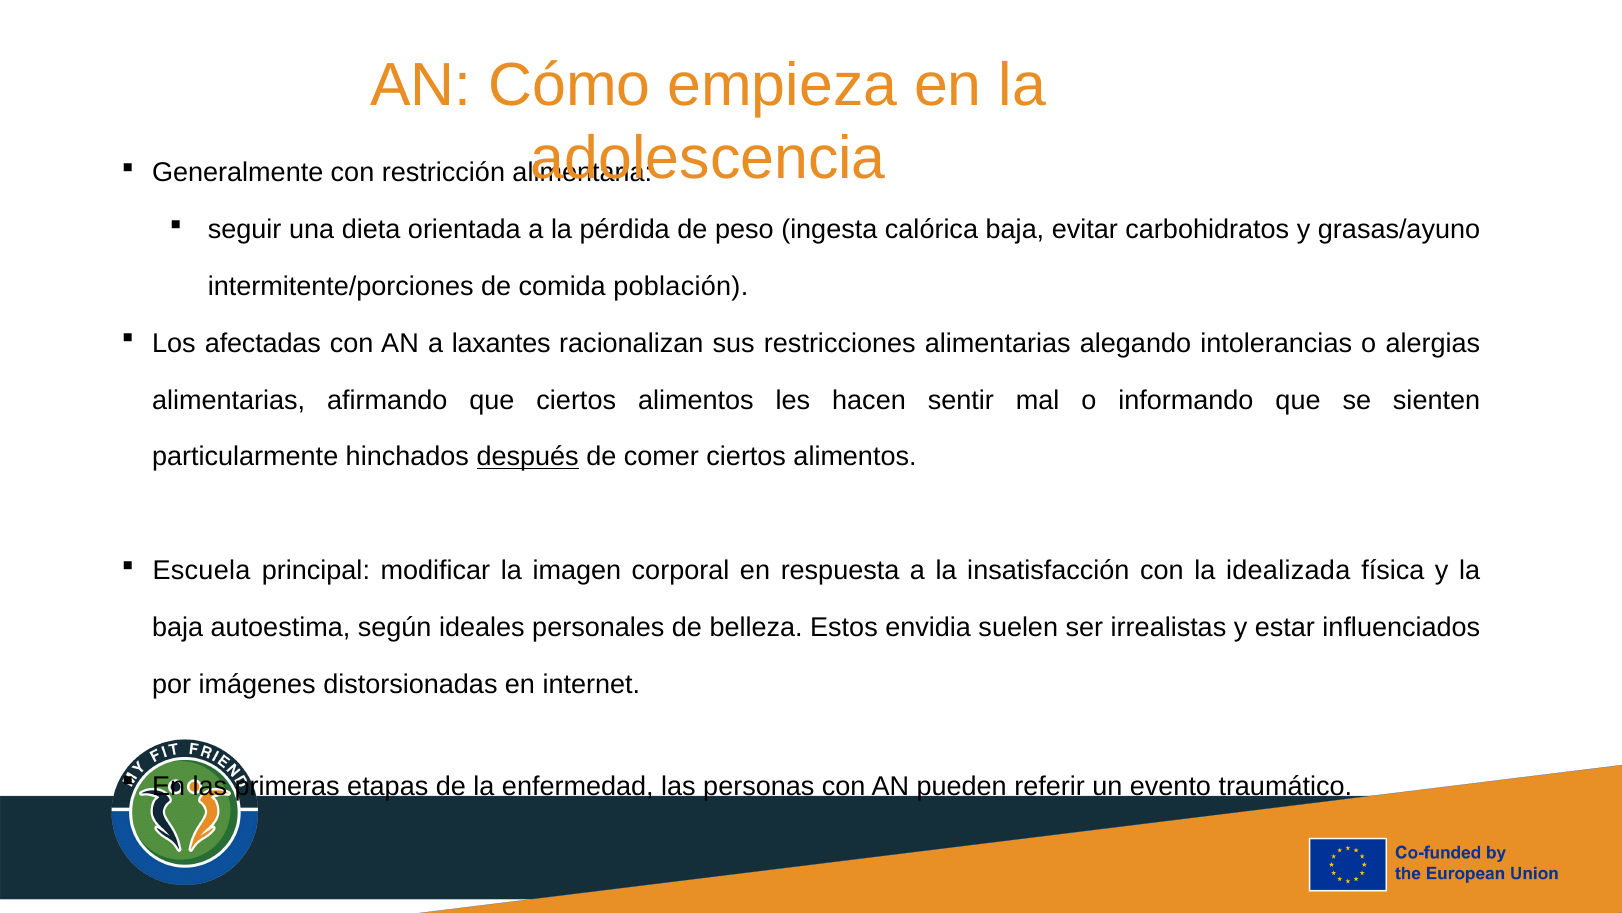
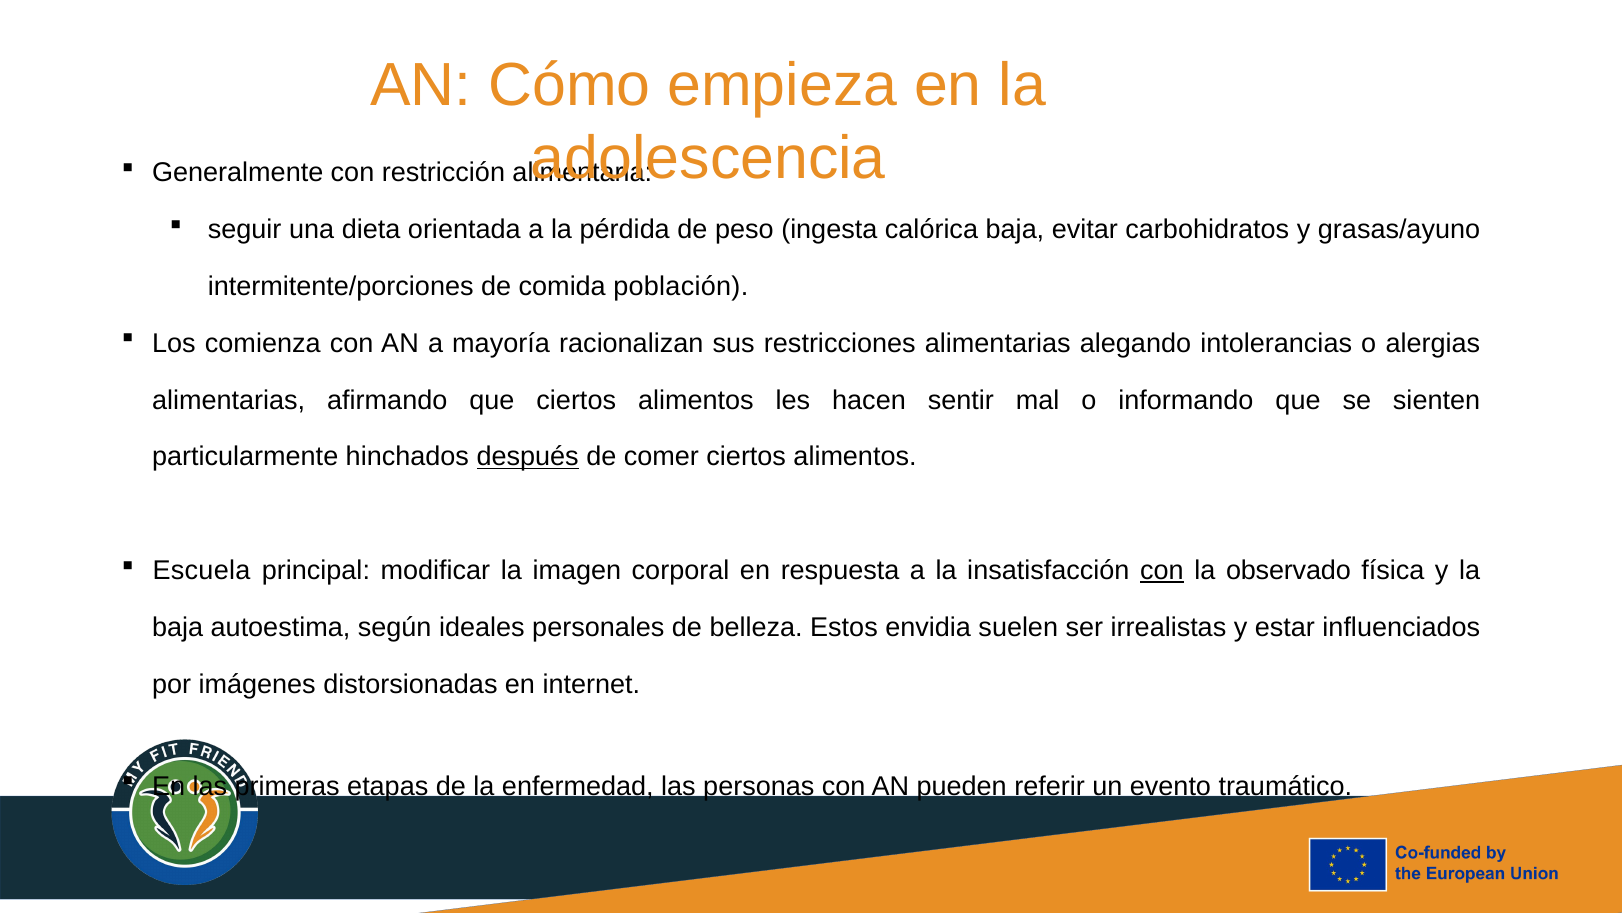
afectadas: afectadas -> comienza (263, 343)
laxantes: laxantes -> mayoría (501, 343)
con underline: none -> present (1162, 570)
idealizada: idealizada -> observado (1288, 570)
